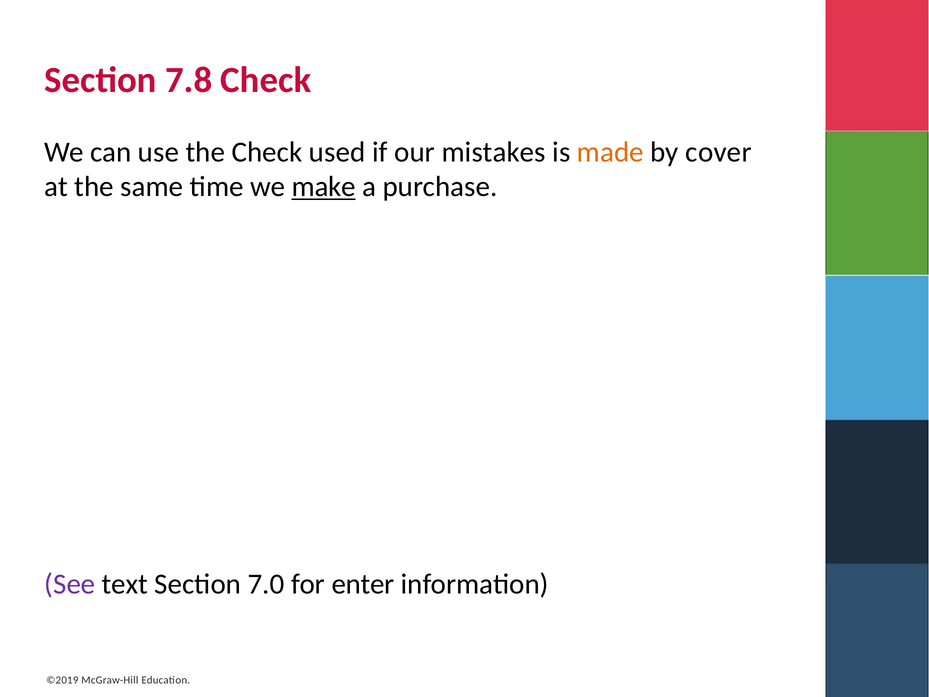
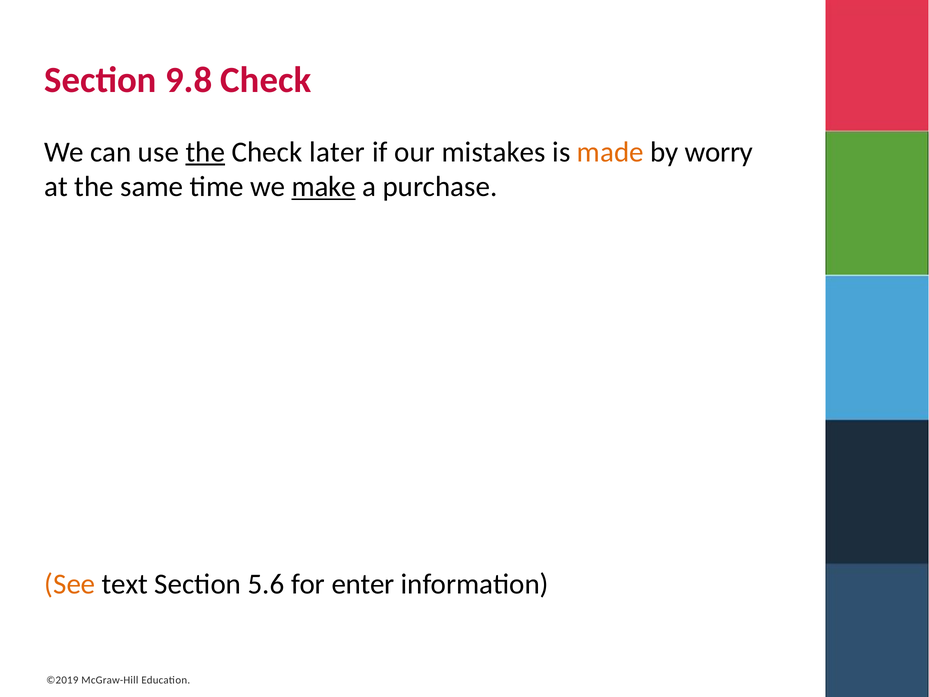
7.8: 7.8 -> 9.8 (189, 80)
the underline: none -> present (205, 152)
used: used -> later (337, 152)
cover: cover -> worry (719, 152)
See colour: purple -> orange (70, 584)
7.0: 7.0 -> 5.6 (266, 584)
